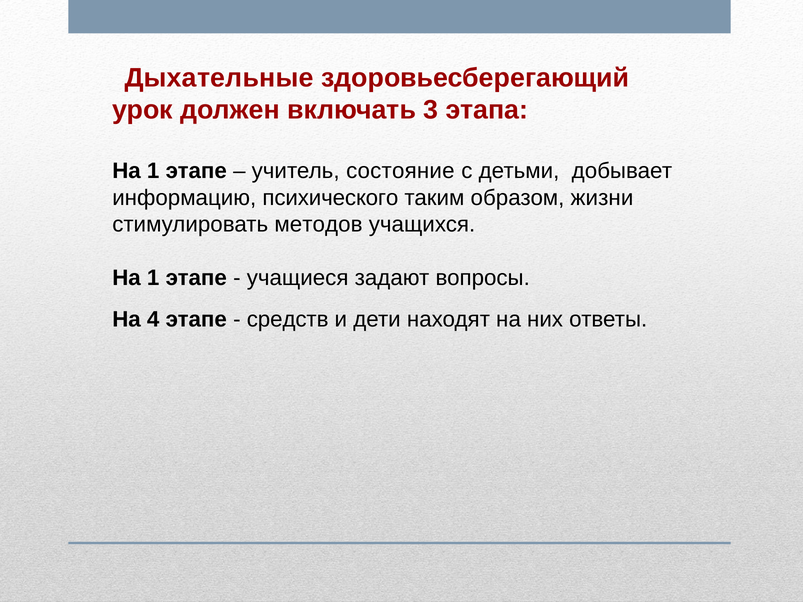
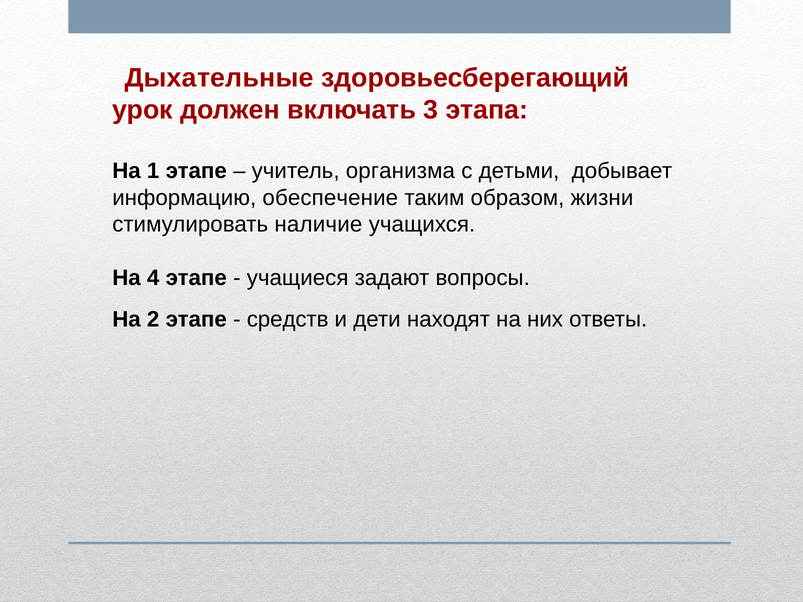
состояние: состояние -> организма (400, 171)
психического: психического -> обеспечение (330, 198)
методов: методов -> наличие (318, 225)
1: 1 -> 4 (153, 278)
4: 4 -> 2 (153, 320)
